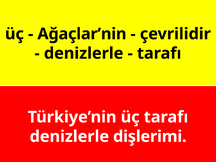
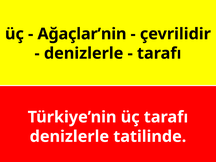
dişlerimi: dişlerimi -> tatilinde (150, 137)
